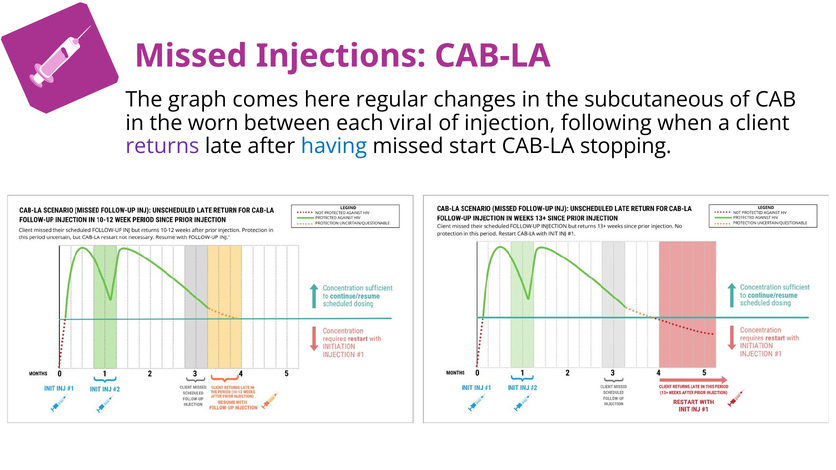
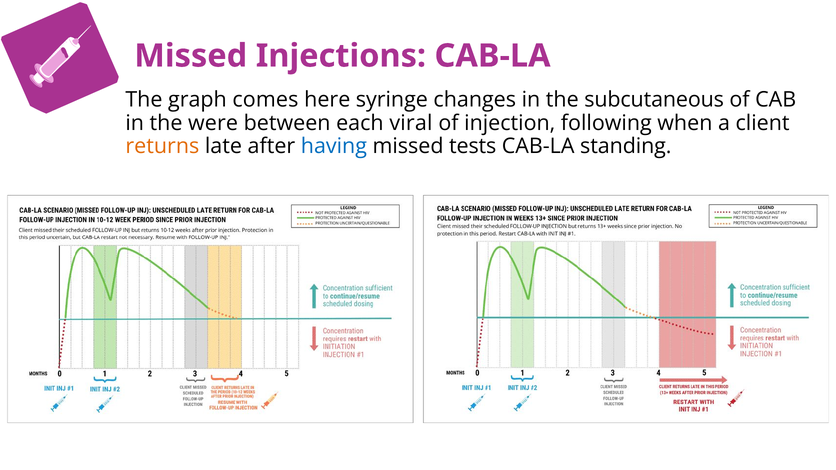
regular: regular -> syringe (392, 100)
worn: worn -> were (213, 123)
returns colour: purple -> orange (162, 146)
start: start -> tests (473, 146)
stopping: stopping -> standing (626, 146)
